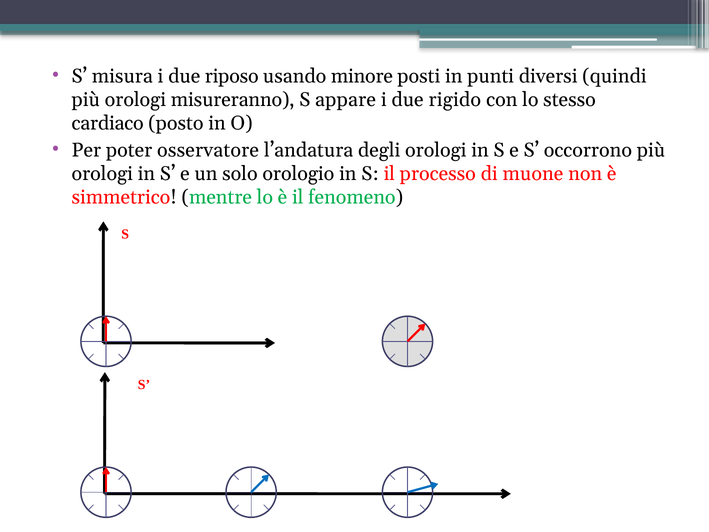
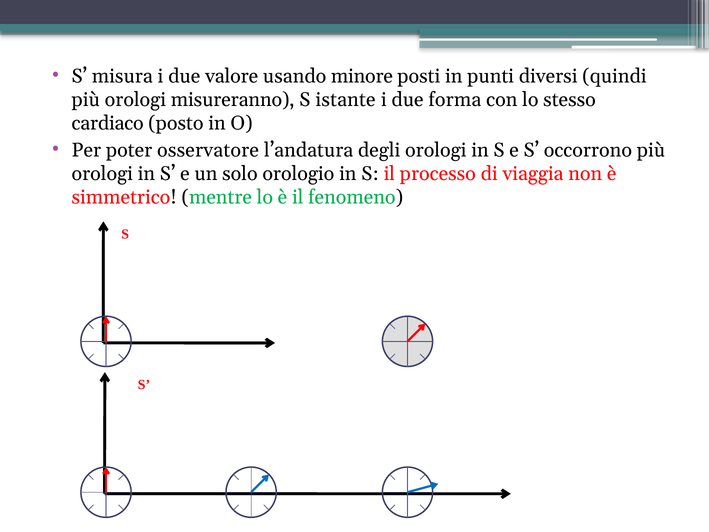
riposo: riposo -> valore (232, 76)
appare: appare -> istante (346, 100)
rigido: rigido -> forma (455, 100)
muone: muone -> viaggia (533, 174)
